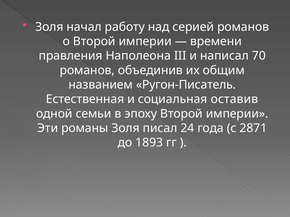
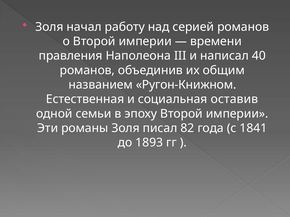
70: 70 -> 40 (259, 56)
Ругон-Писатель: Ругон-Писатель -> Ругон-Книжном (186, 85)
24: 24 -> 82 (187, 128)
2871: 2871 -> 1841 (253, 128)
